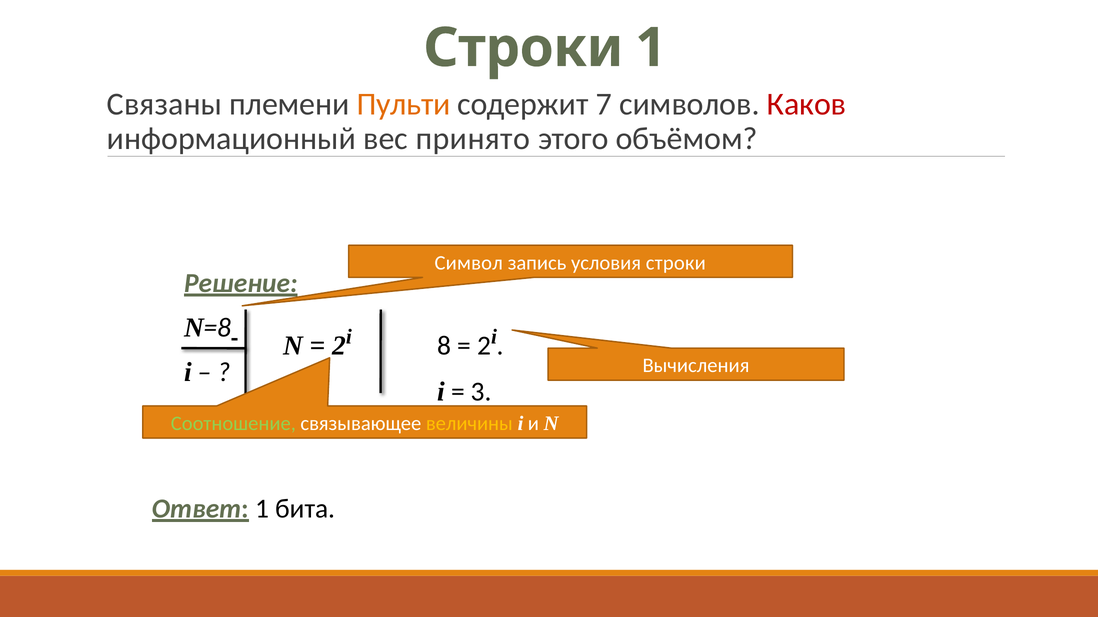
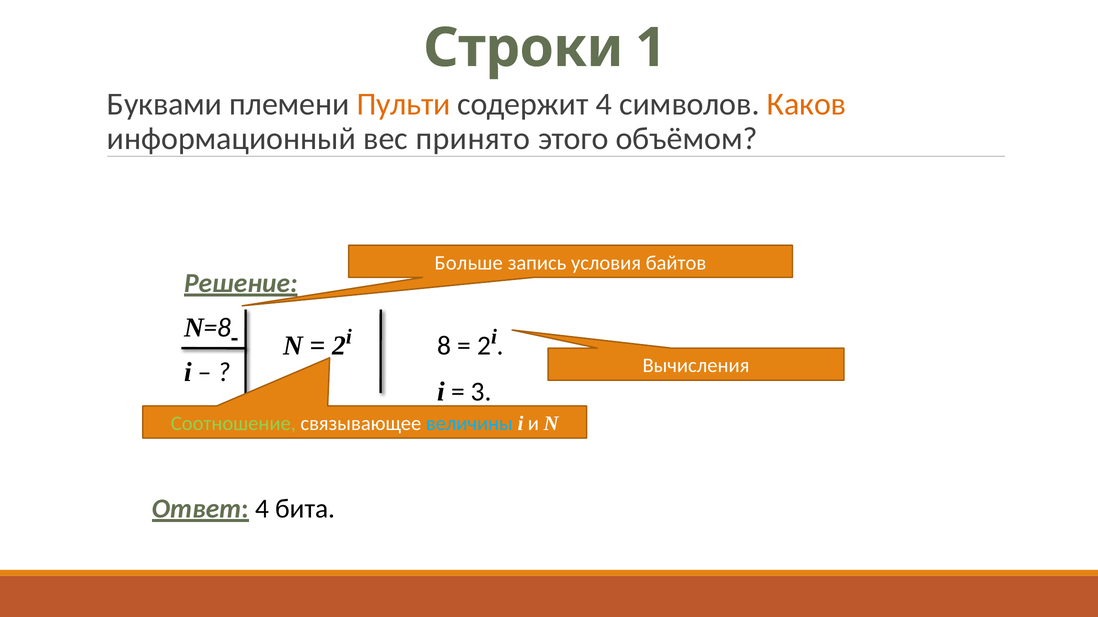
Связаны: Связаны -> Буквами (165, 104)
содержит 7: 7 -> 4 (604, 104)
Каков colour: red -> orange (807, 104)
Символ: Символ -> Больше (469, 263)
условия строки: строки -> байтов (676, 263)
величины colour: yellow -> light blue (469, 424)
Ответ 1: 1 -> 4 (262, 509)
